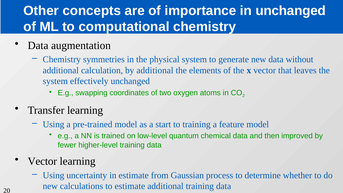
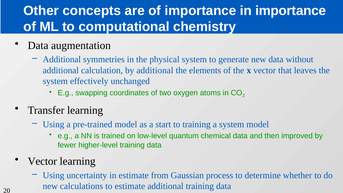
in unchanged: unchanged -> importance (291, 11)
Chemistry: Chemistry -> Additional (62, 59)
a feature: feature -> system (232, 124)
